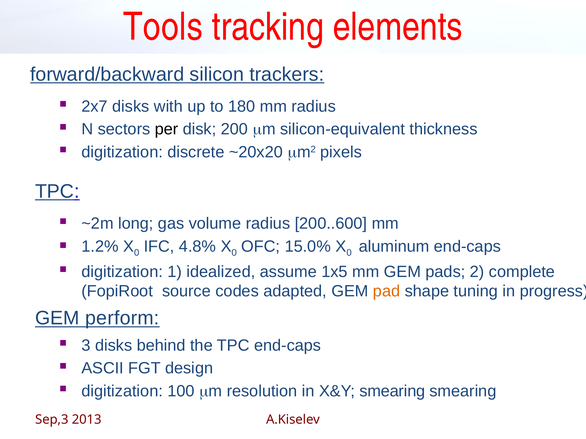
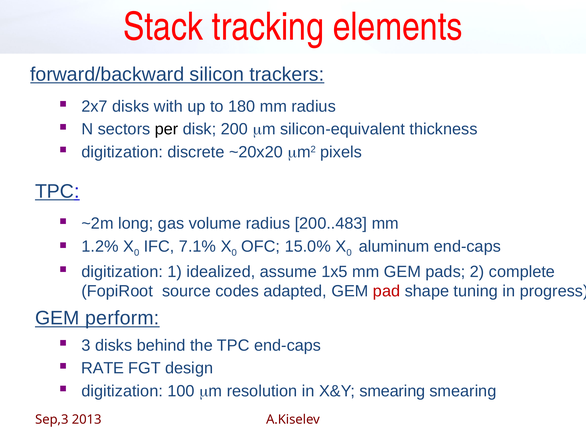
Tools: Tools -> Stack (163, 27)
200..600: 200..600 -> 200..483 (331, 224)
4.8%: 4.8% -> 7.1% (198, 247)
pad colour: orange -> red (387, 292)
ASCII: ASCII -> RATE (103, 369)
